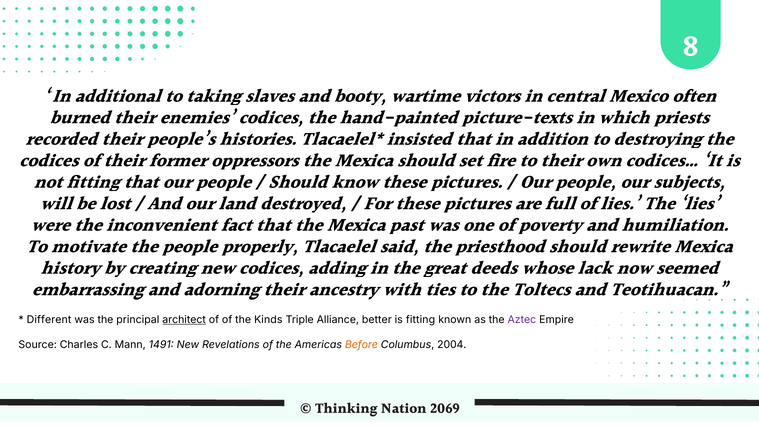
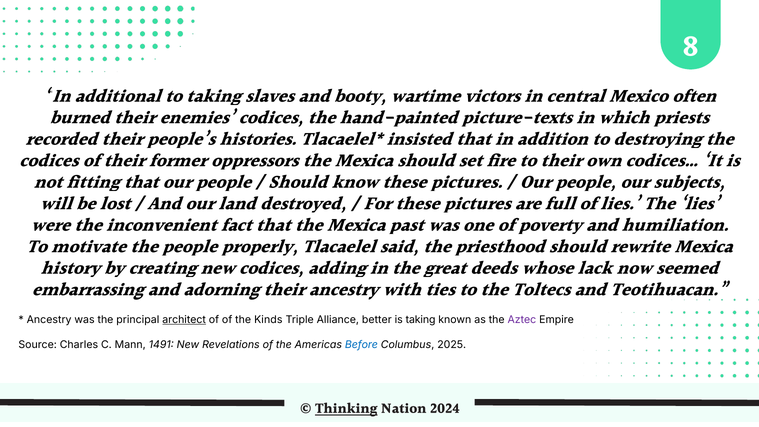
Different: Different -> Ancestry (49, 320)
is fitting: fitting -> taking (421, 320)
Before colour: orange -> blue (361, 345)
2004: 2004 -> 2025 (452, 345)
Thinking underline: none -> present (346, 409)
2069: 2069 -> 2024 (445, 409)
